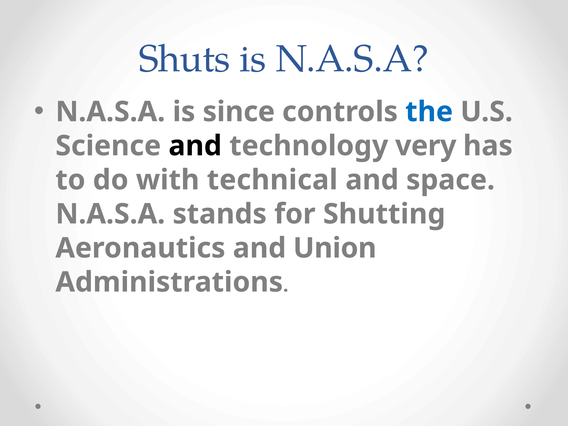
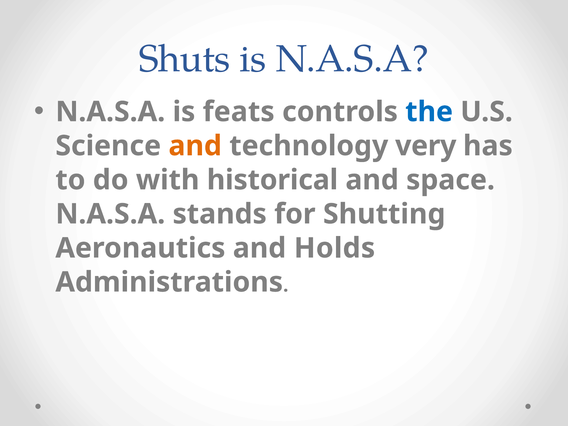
since: since -> feats (239, 112)
and colour: black -> orange (195, 146)
technical: technical -> historical (272, 180)
Union: Union -> Holds (335, 248)
